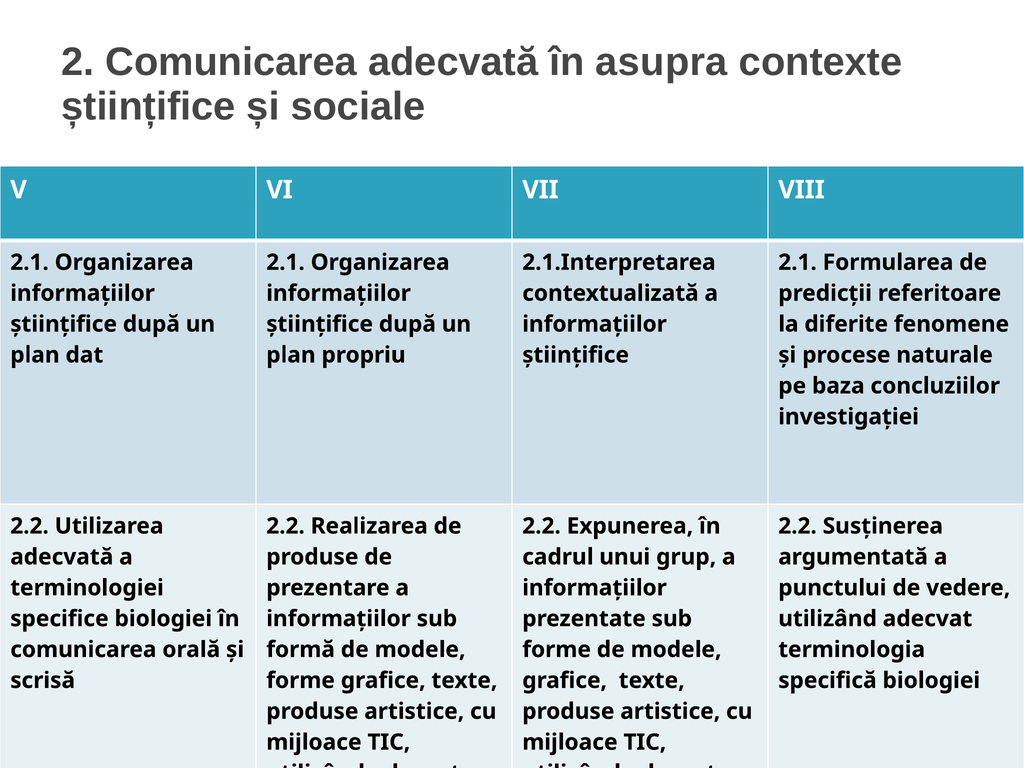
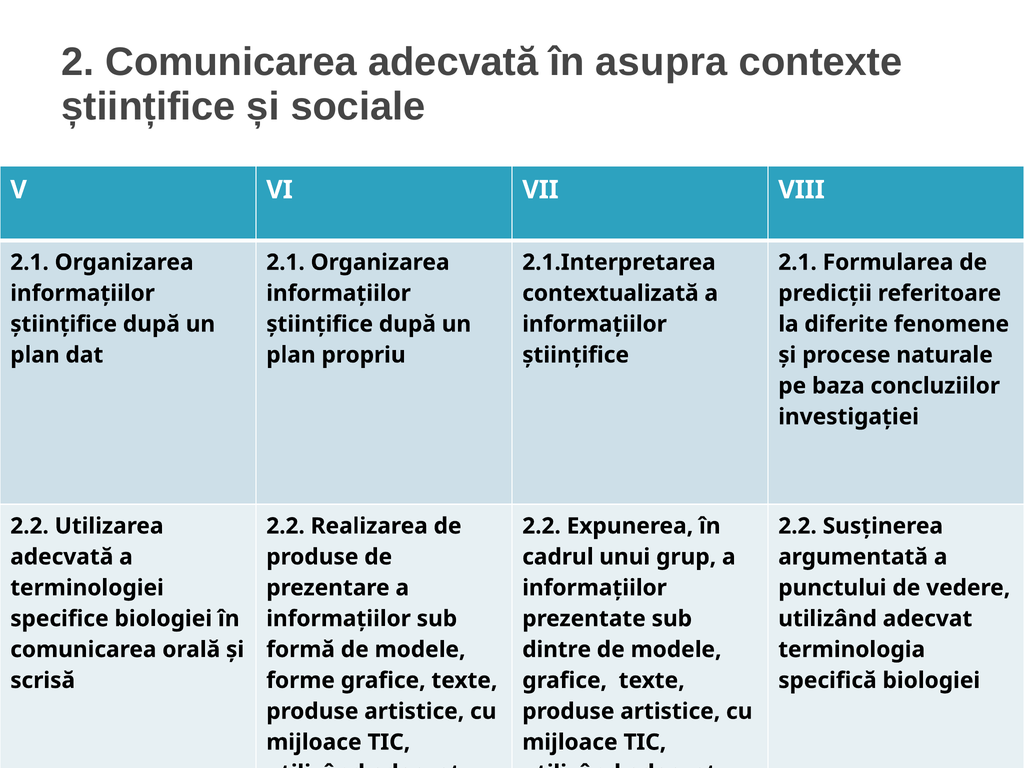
forme: forme -> dintre (557, 650)
